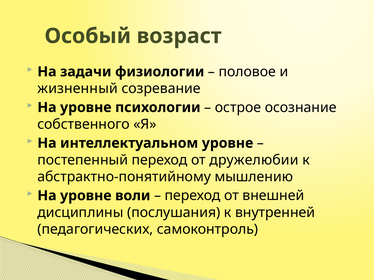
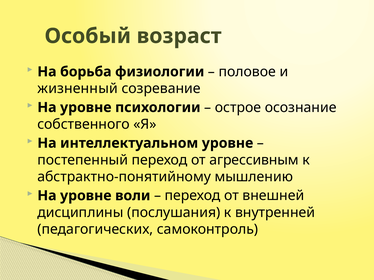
задачи: задачи -> борьба (86, 72)
дружелюбии: дружелюбии -> агрессивным (254, 160)
